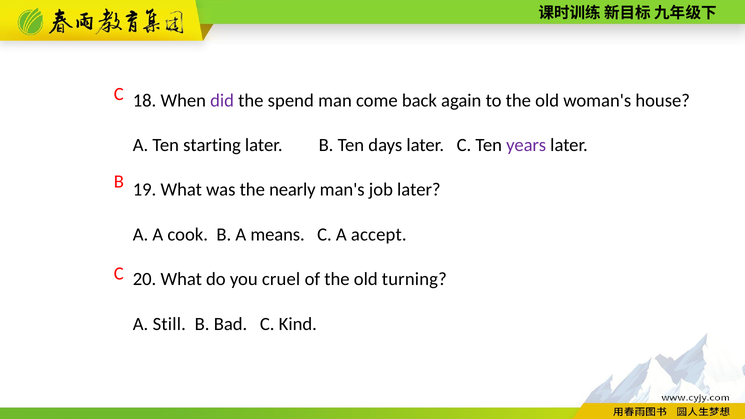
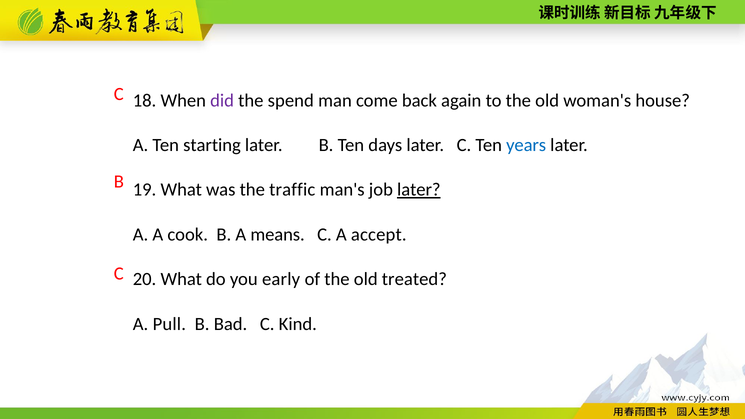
years colour: purple -> blue (526, 145)
nearly: nearly -> traffic (292, 190)
later underline: none -> present (419, 190)
cruel: cruel -> early (281, 279)
turning: turning -> treated (414, 279)
Still: Still -> Pull (169, 324)
